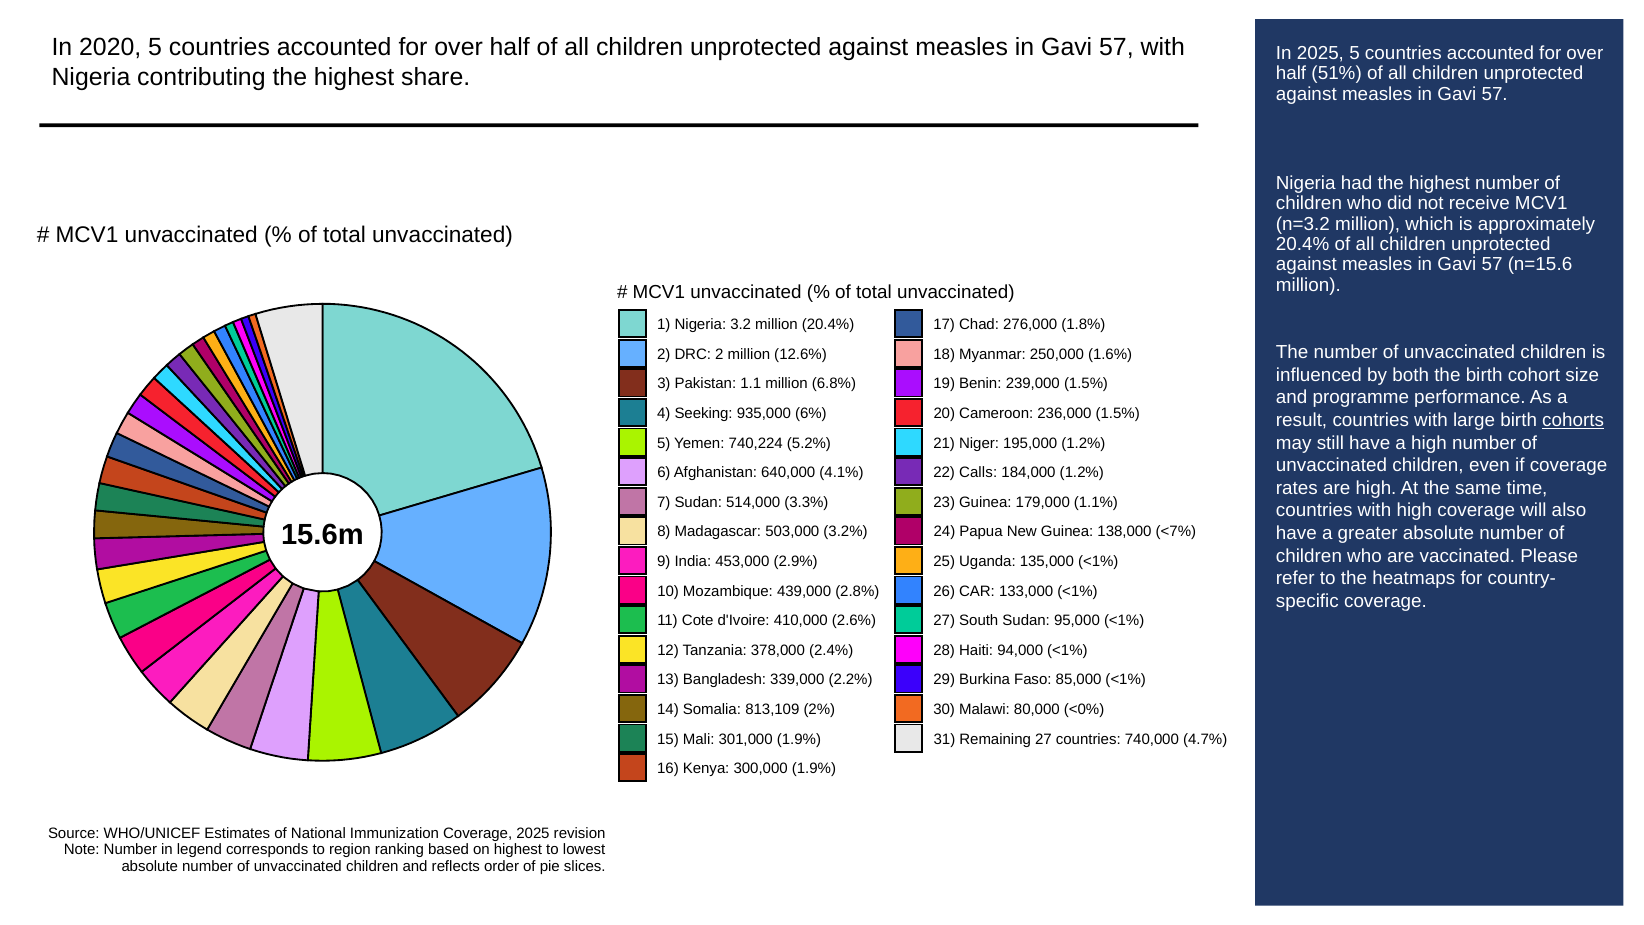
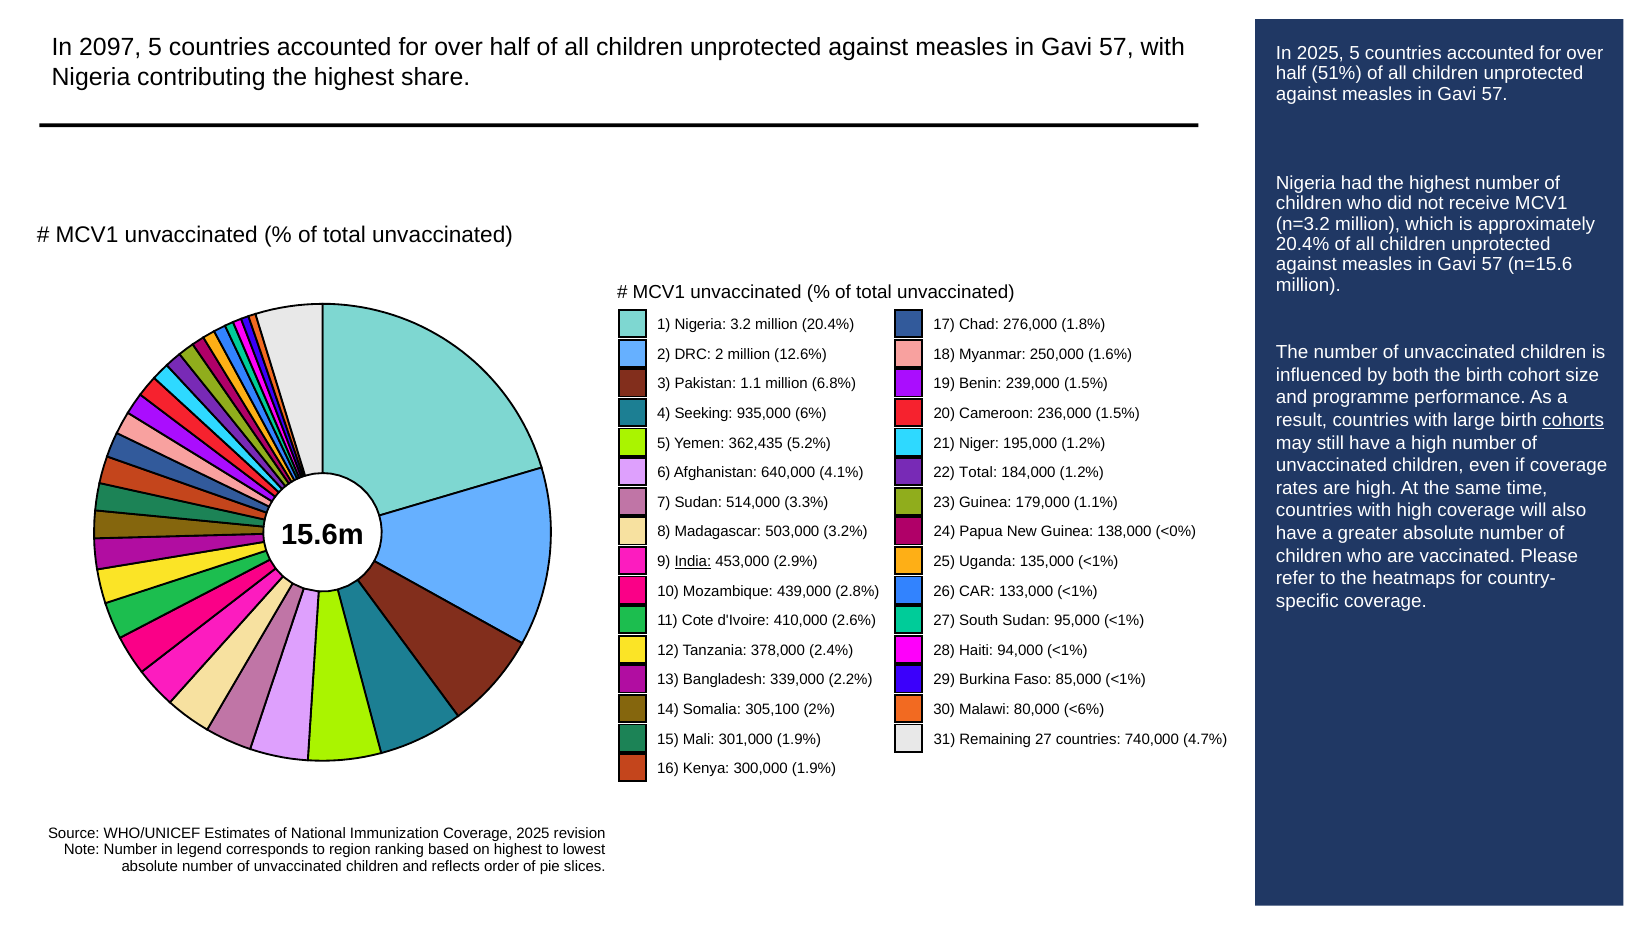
2020: 2020 -> 2097 (110, 47)
740,224: 740,224 -> 362,435 (756, 443)
22 Calls: Calls -> Total (978, 473)
<7%: <7% -> <0% (1176, 532)
India underline: none -> present (693, 561)
813,109: 813,109 -> 305,100 (772, 709)
<0%: <0% -> <6% (1084, 709)
